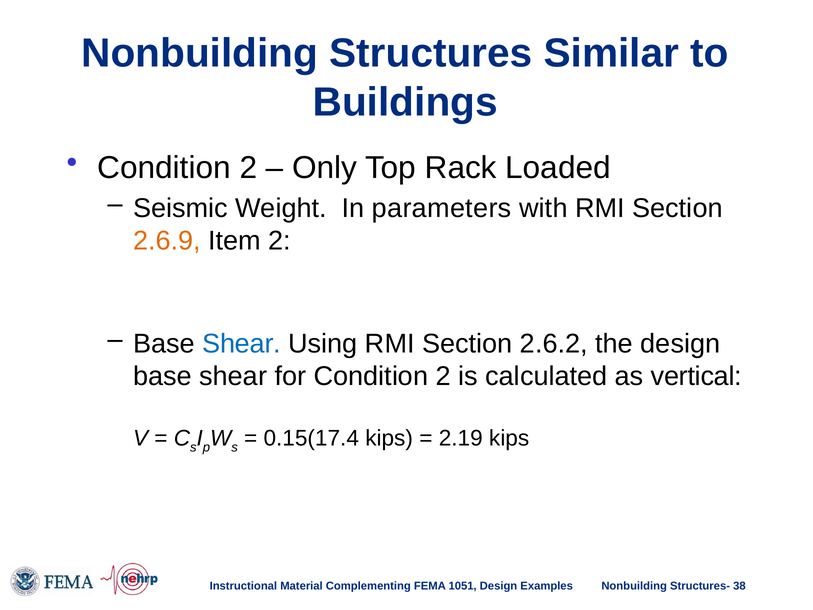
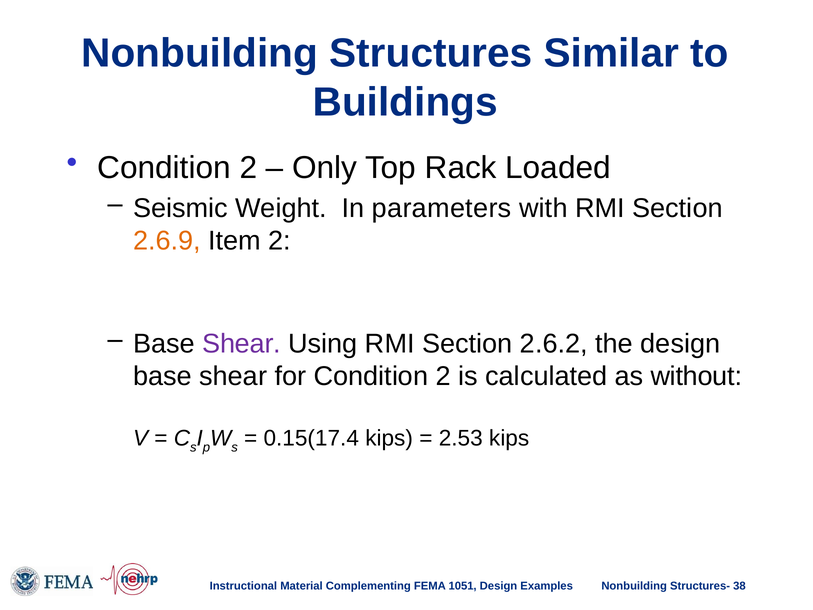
Shear colour: blue -> purple (242, 344)
vertical: vertical -> without (696, 376)
2.19: 2.19 -> 2.53 (461, 438)
